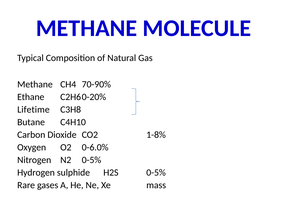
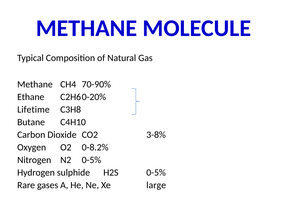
1-8%: 1-8% -> 3-8% (156, 135)
0-6.0%: 0-6.0% -> 0-8.2% (95, 148)
mass: mass -> large (156, 185)
